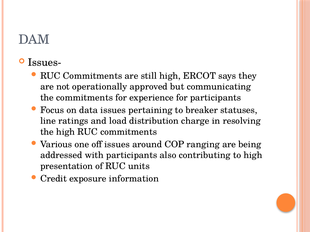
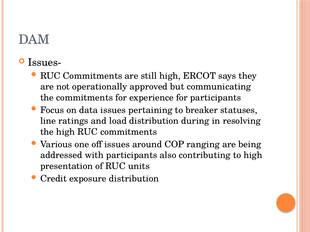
charge: charge -> during (195, 121)
exposure information: information -> distribution (134, 179)
